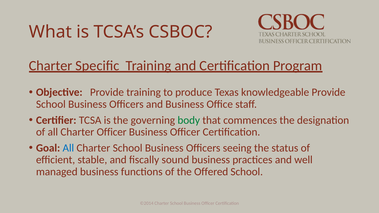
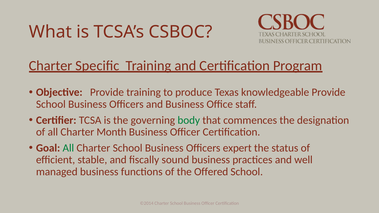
Charter Officer: Officer -> Month (112, 132)
All colour: blue -> green (68, 148)
seeing: seeing -> expert (237, 148)
